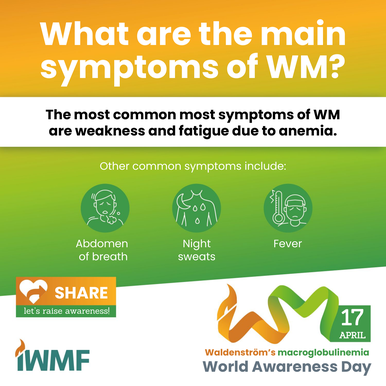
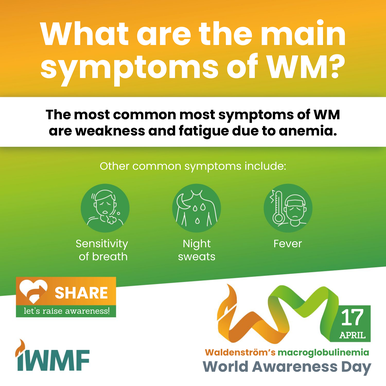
Abdomen: Abdomen -> Sensitivity (102, 244)
